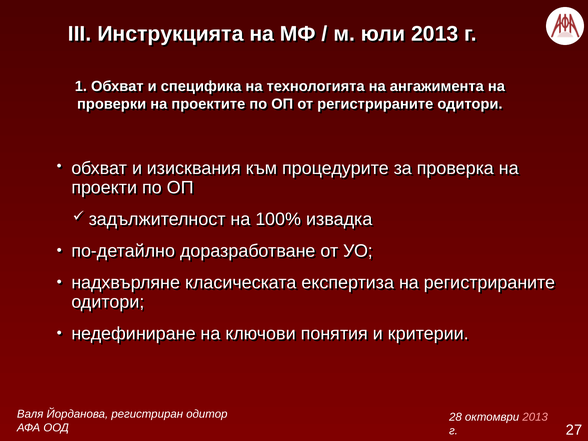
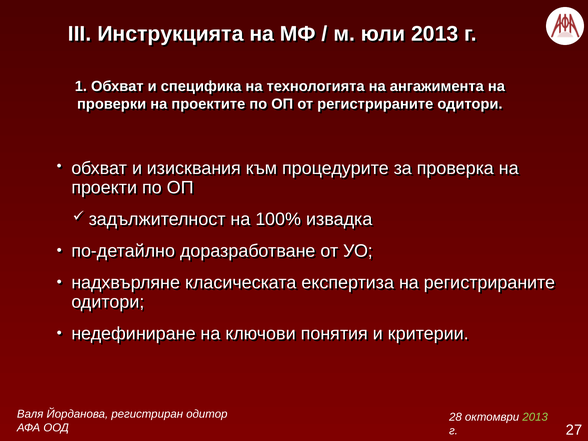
2013 colour: pink -> light green (535, 417)
